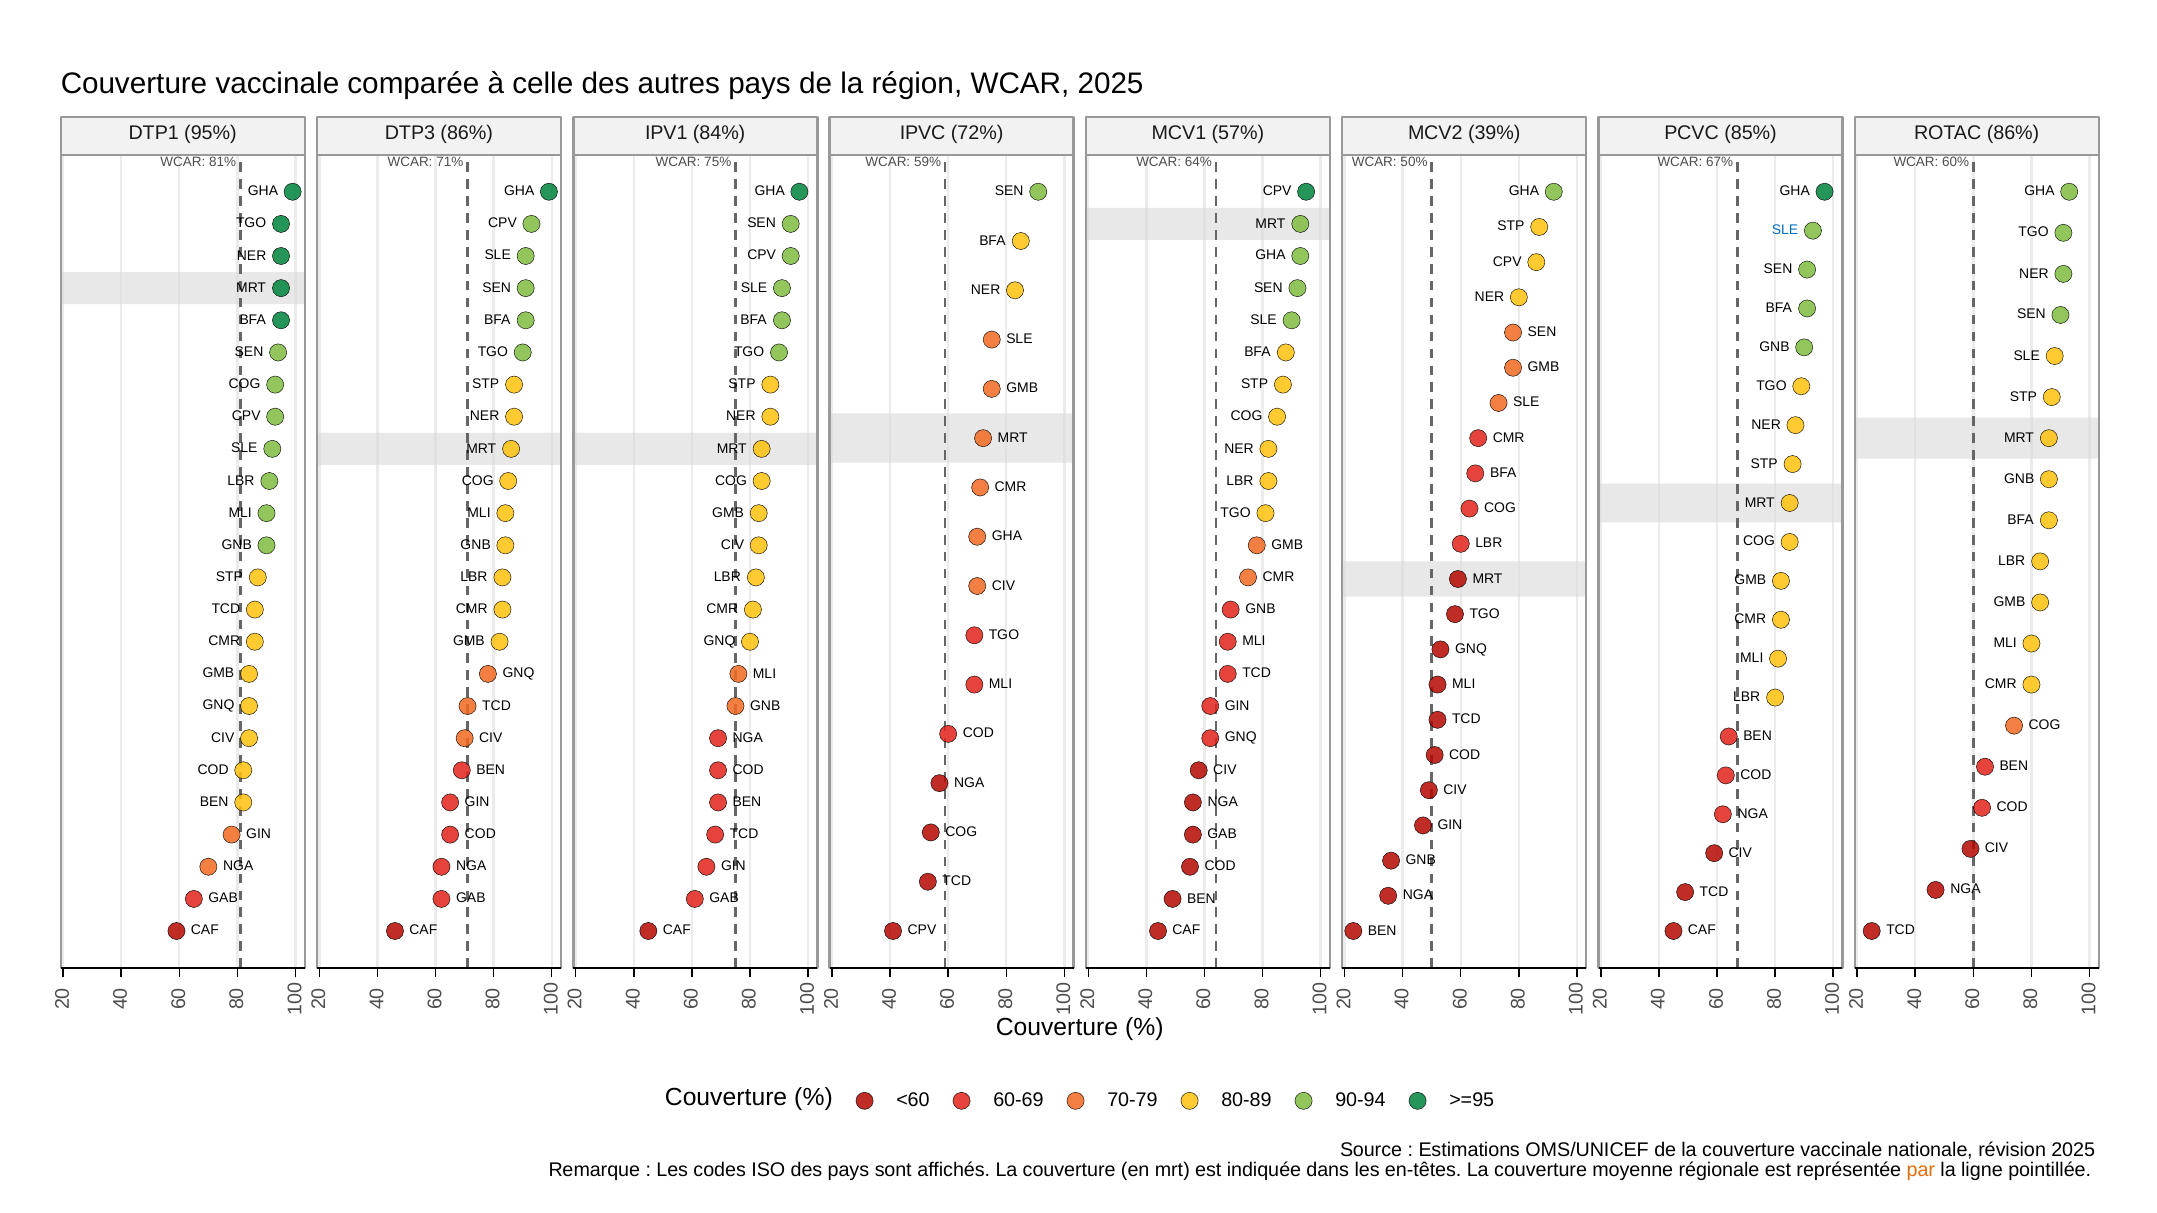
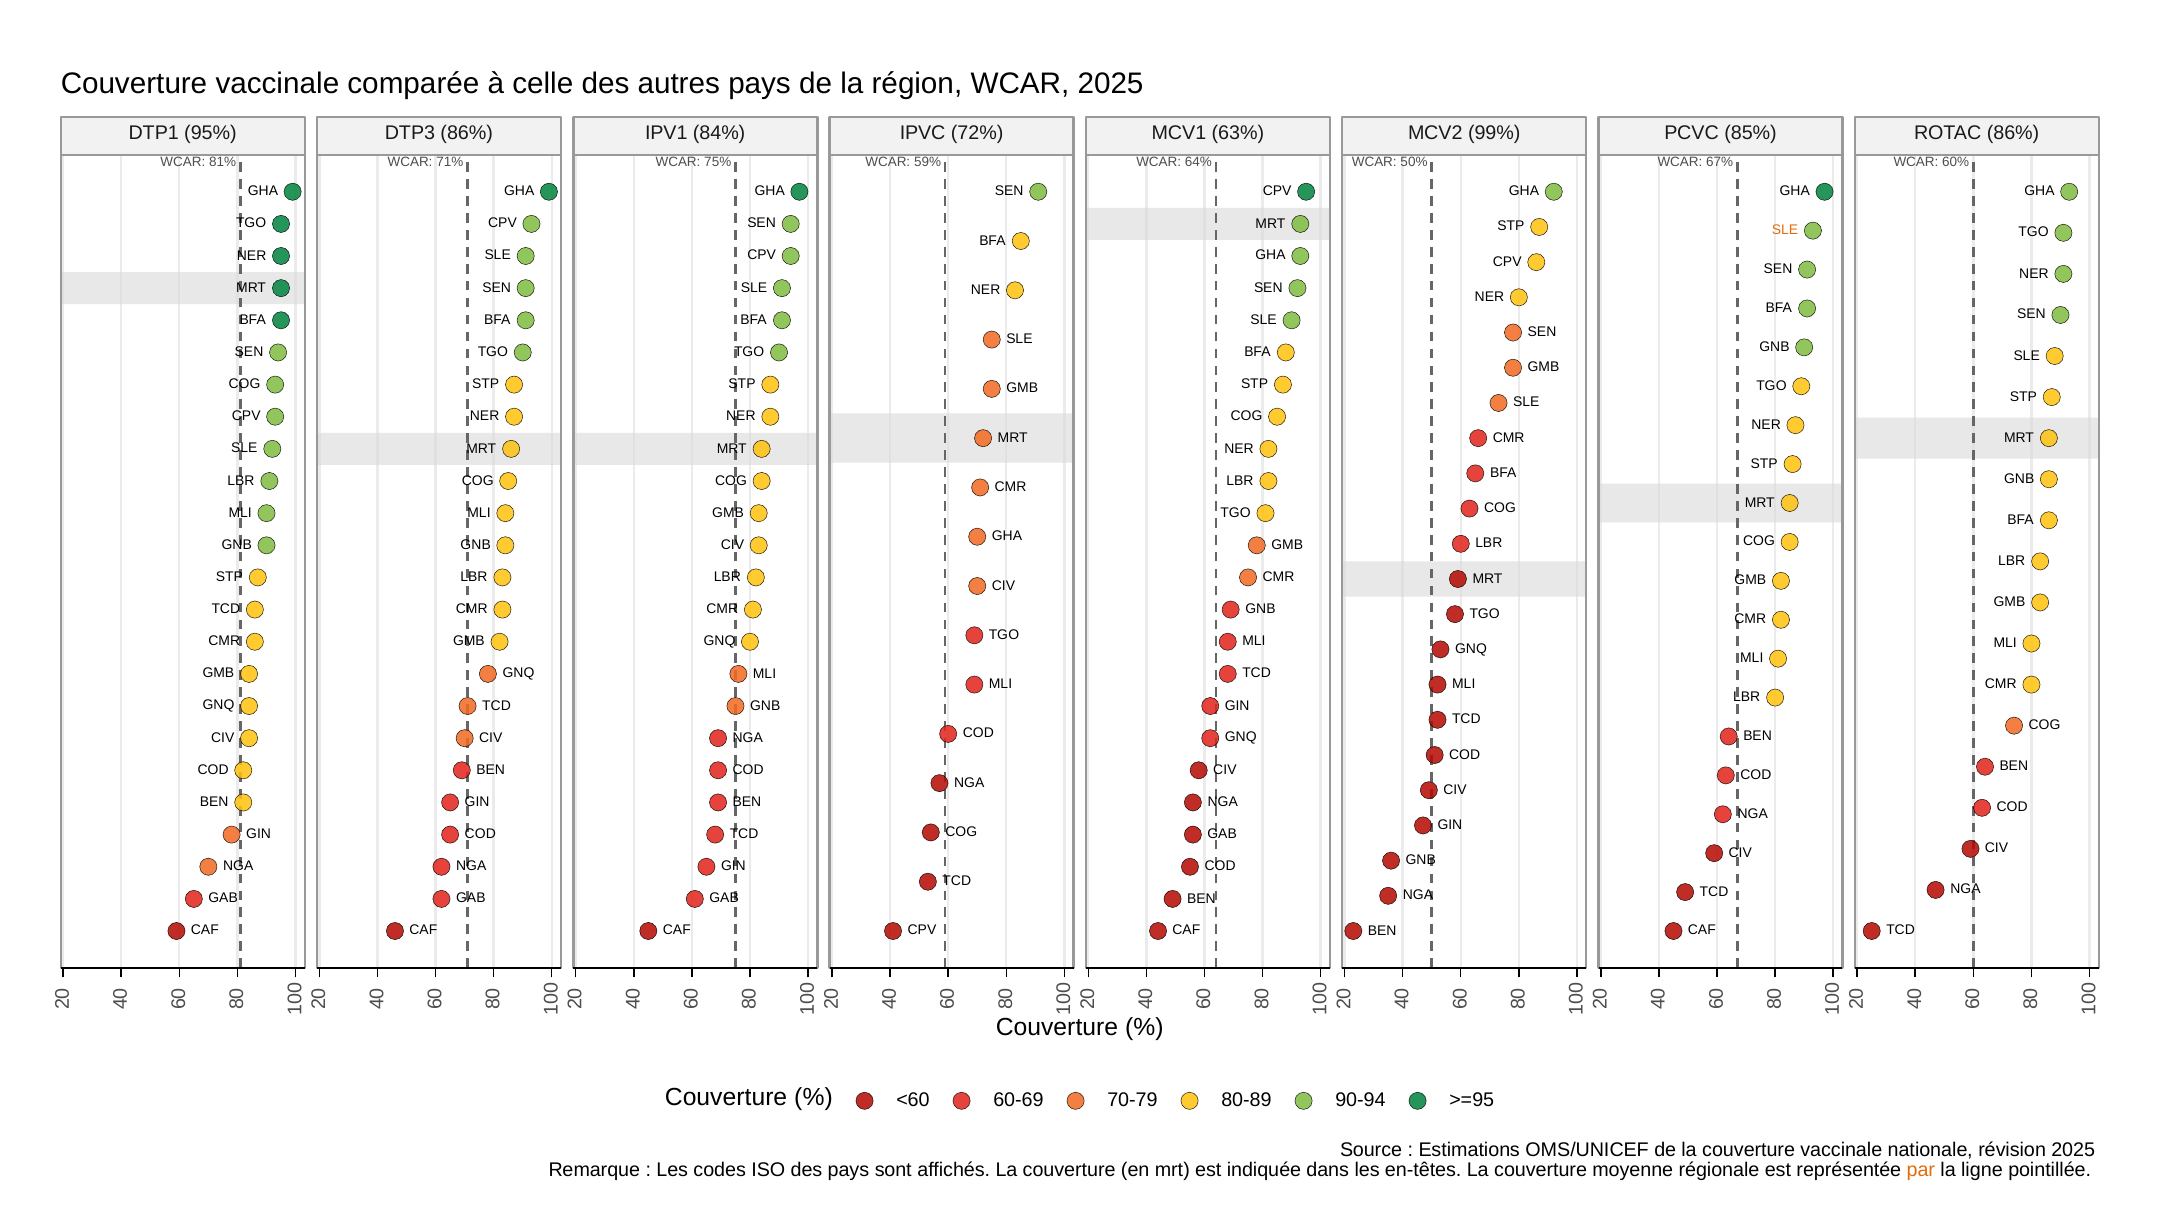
57%: 57% -> 63% (1238, 133)
39%: 39% -> 99% (1494, 133)
SLE colour: blue -> orange (1785, 230)
